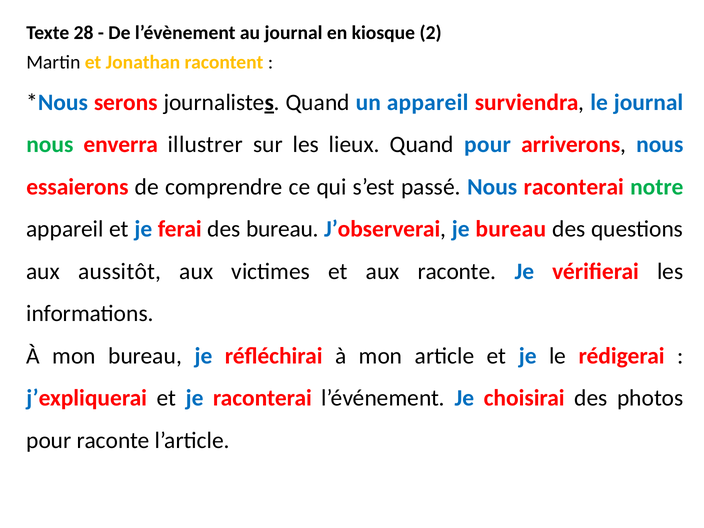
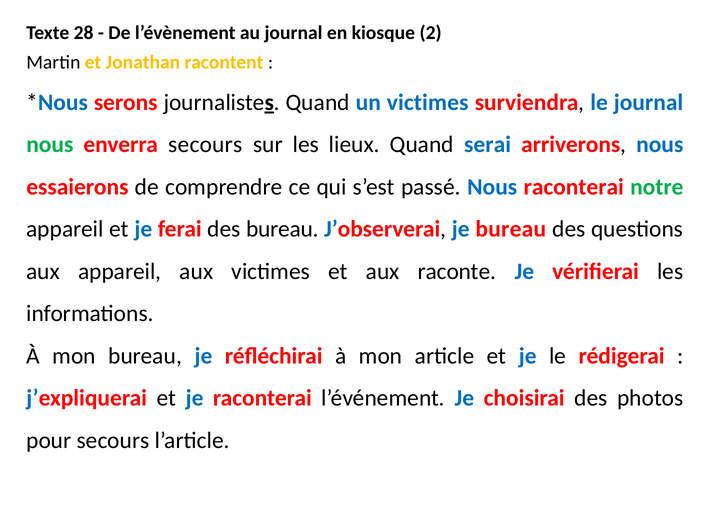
un appareil: appareil -> victimes (428, 102)
enverra illustrer: illustrer -> secours (205, 145)
Quand pour: pour -> serai (488, 145)
aux aussitôt: aussitôt -> appareil (120, 271)
pour raconte: raconte -> secours (113, 440)
